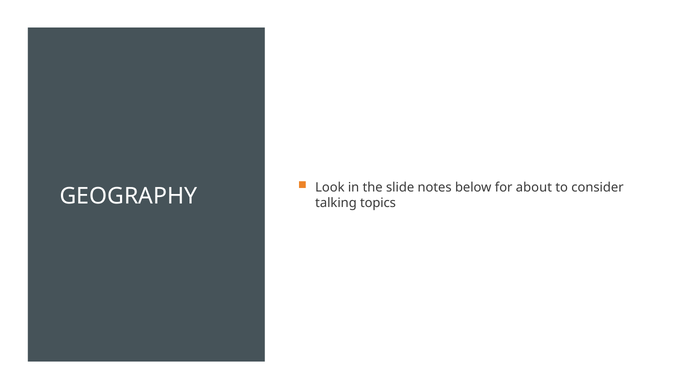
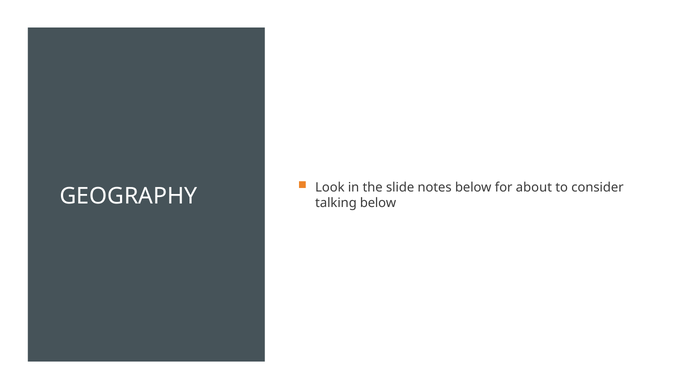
talking topics: topics -> below (378, 203)
